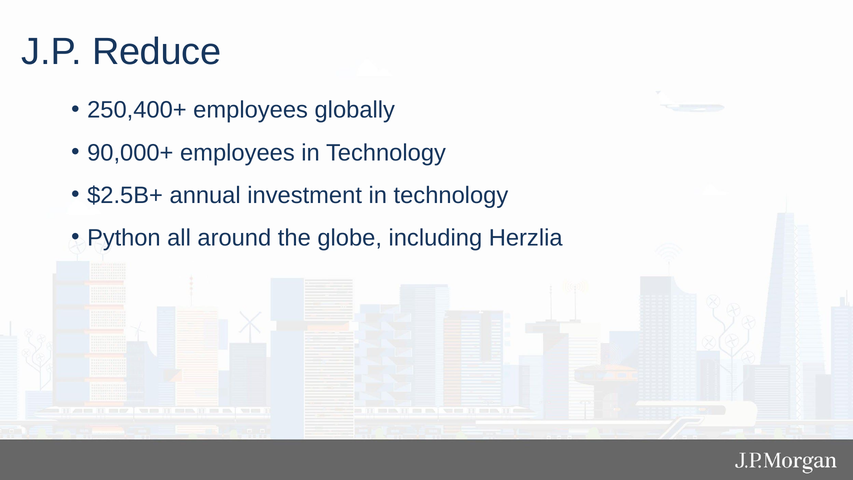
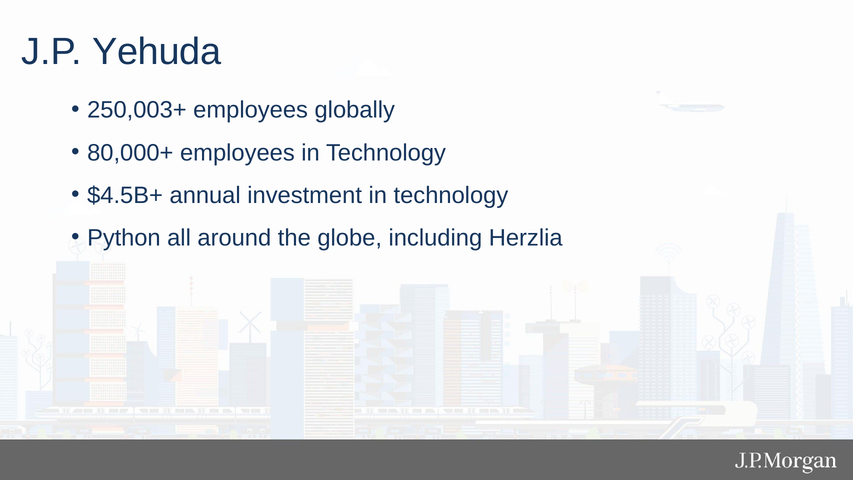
Reduce: Reduce -> Yehuda (157, 52)
250,400+: 250,400+ -> 250,003+ (137, 110)
90,000+: 90,000+ -> 80,000+ (130, 153)
$2.5B+: $2.5B+ -> $4.5B+ (125, 195)
